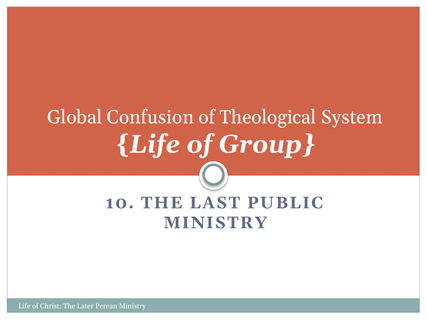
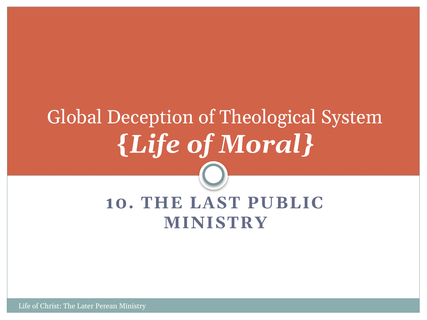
Confusion: Confusion -> Deception (150, 117)
Group: Group -> Moral (266, 144)
